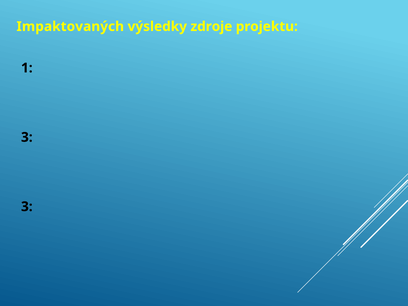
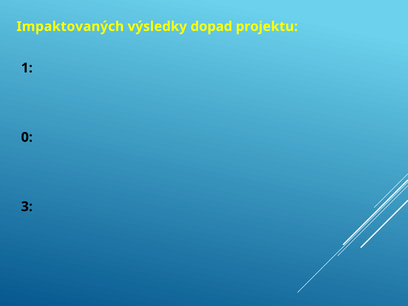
zdroje: zdroje -> dopad (211, 26)
3: 3 -> 0 (27, 137)
